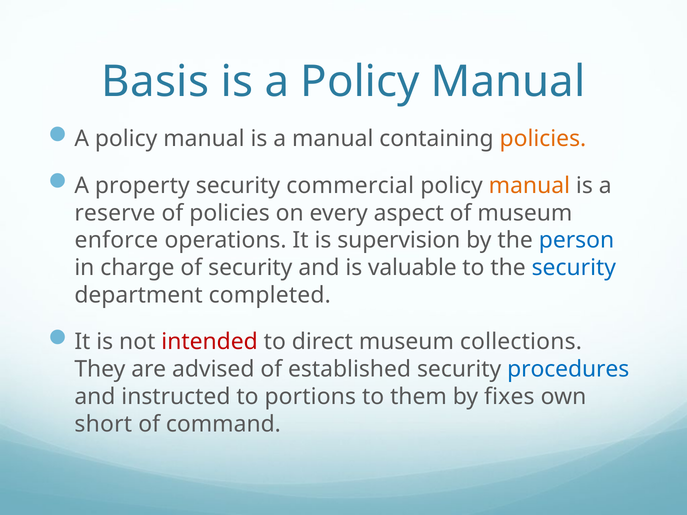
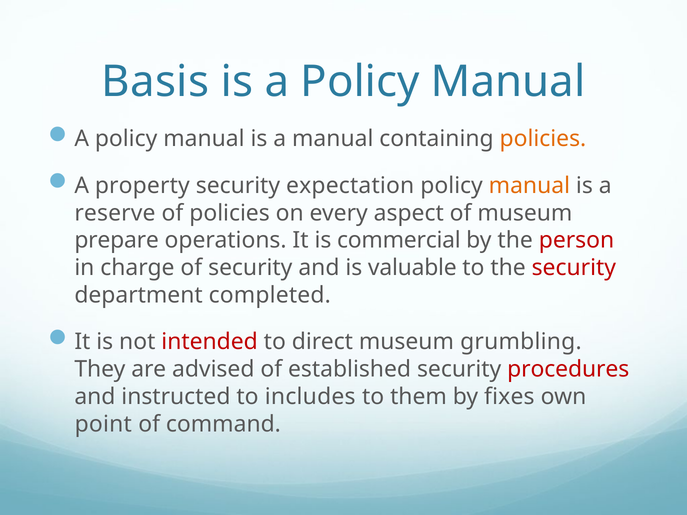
commercial: commercial -> expectation (350, 186)
enforce: enforce -> prepare (117, 241)
supervision: supervision -> commercial (399, 241)
person colour: blue -> red (577, 241)
security colour: blue -> red (574, 268)
collections: collections -> grumbling (521, 342)
procedures colour: blue -> red (568, 370)
portions: portions -> includes (310, 397)
short: short -> point (103, 425)
